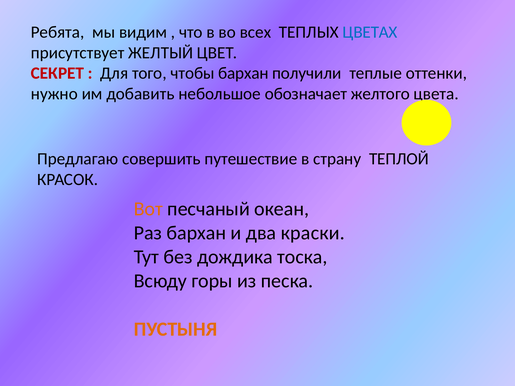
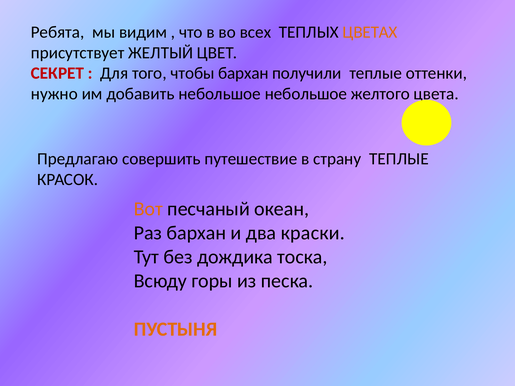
ЦВЕТАХ colour: blue -> orange (370, 32)
небольшое обозначает: обозначает -> небольшое (306, 94)
страну ТЕПЛОЙ: ТЕПЛОЙ -> ТЕПЛЫЕ (399, 159)
